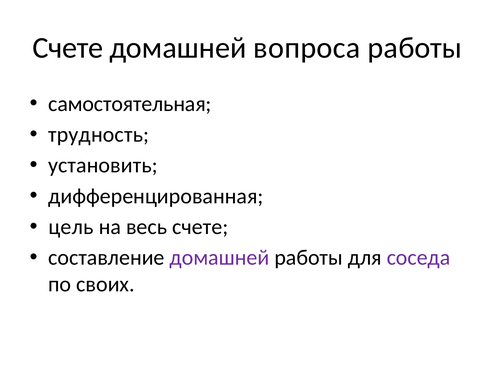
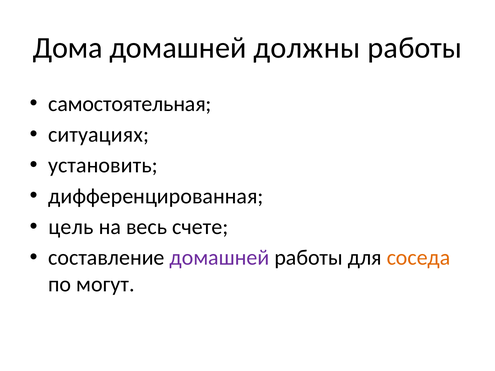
Счете: Счете -> Дома (68, 48)
вопроса: вопроса -> должны (307, 48)
трудность: трудность -> ситуациях (99, 135)
соседа colour: purple -> orange (419, 258)
своих: своих -> могут (105, 284)
